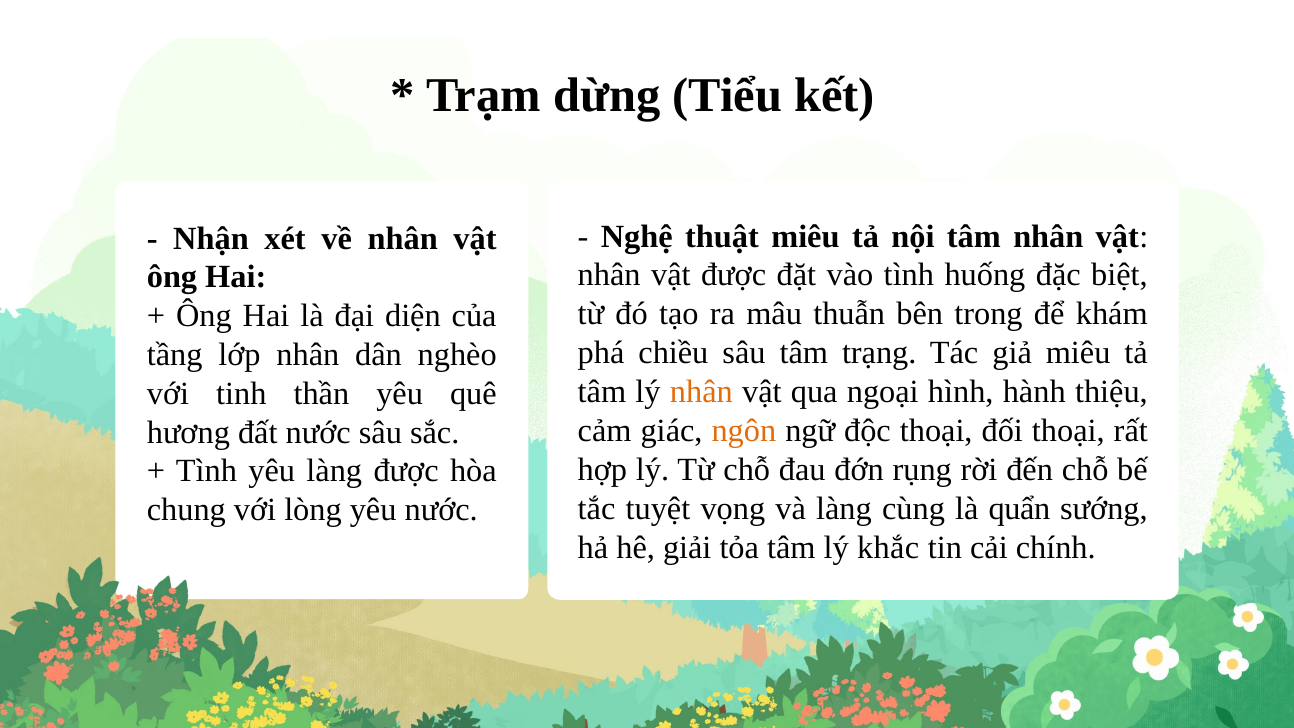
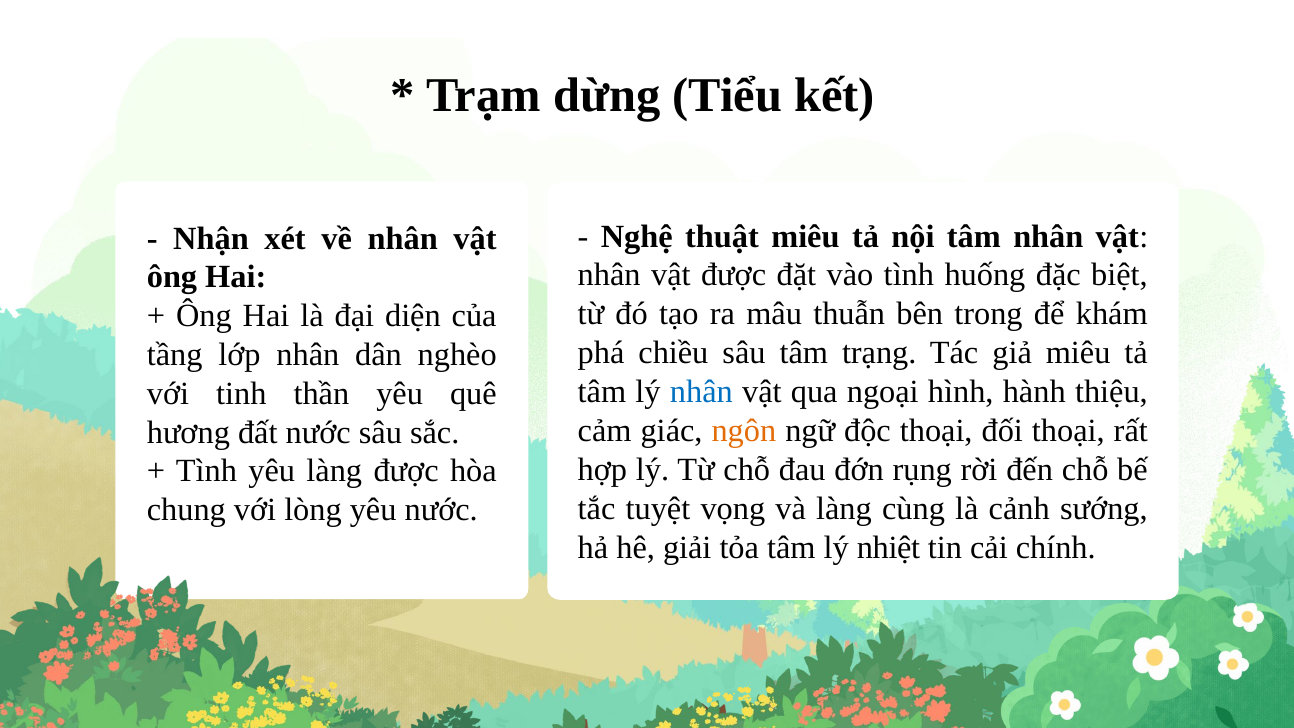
nhân colour: orange -> blue (701, 392)
quẩn: quẩn -> cảnh (1019, 508)
khắc: khắc -> nhiệt (888, 547)
